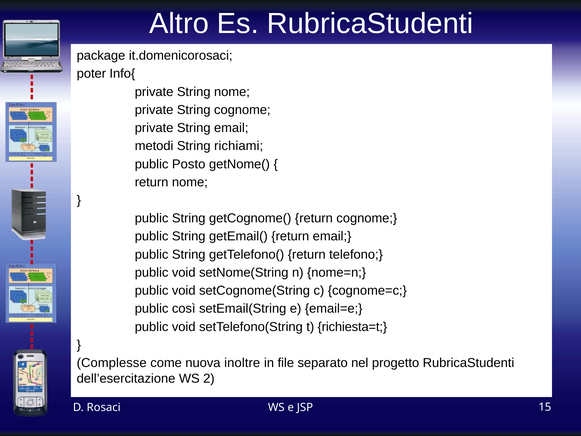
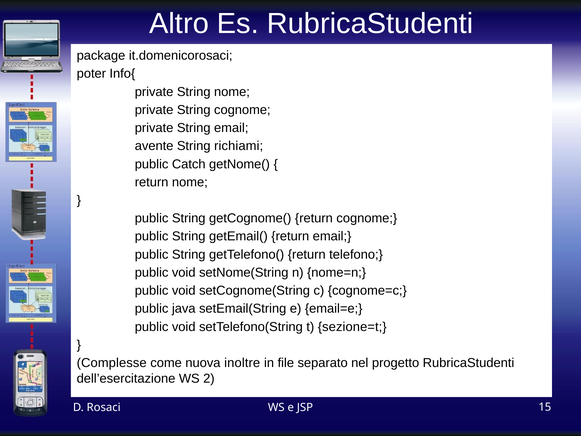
metodi: metodi -> avente (154, 146)
Posto: Posto -> Catch (189, 164)
così: così -> java (184, 309)
richiesta=t: richiesta=t -> sezione=t (352, 327)
